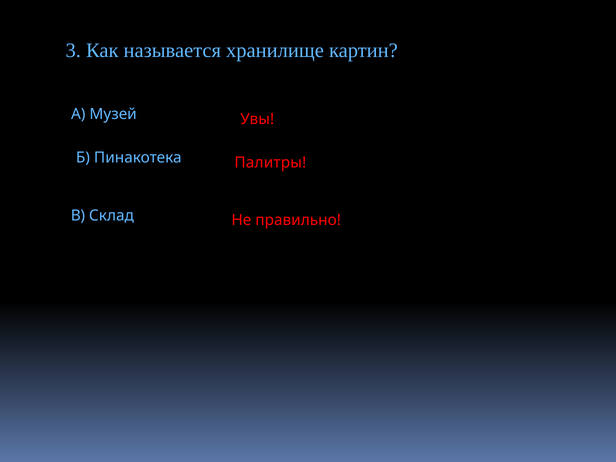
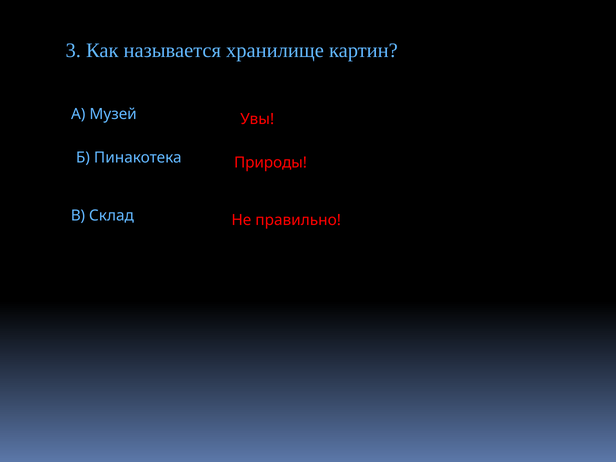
Палитры: Палитры -> Природы (270, 163)
